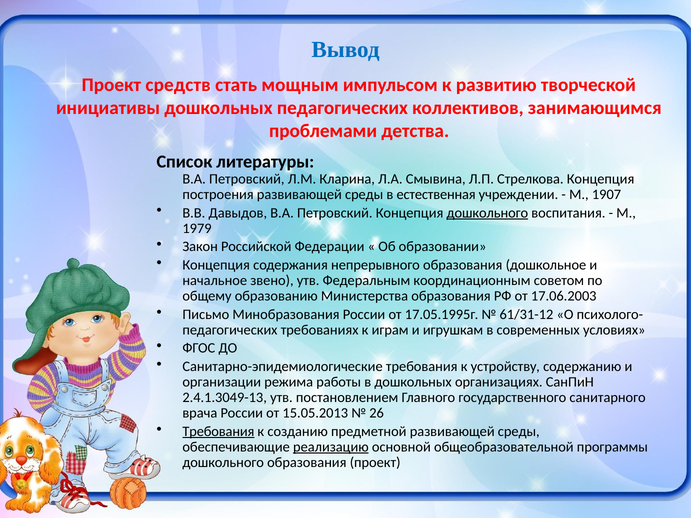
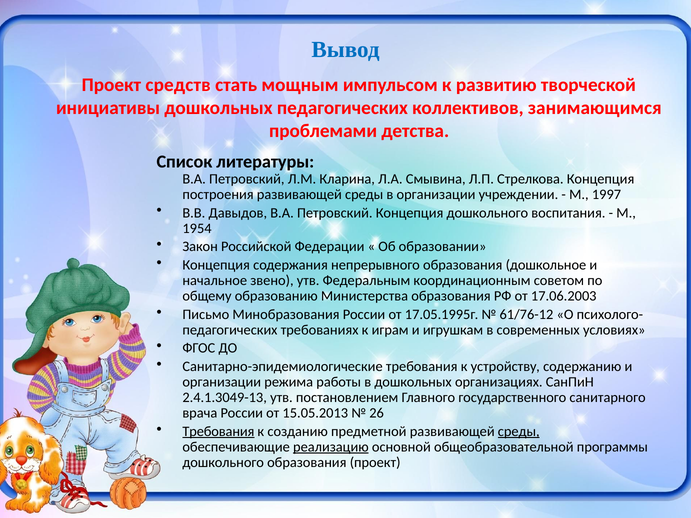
в естественная: естественная -> организации (436, 195)
1907: 1907 -> 1997 (607, 195)
дошкольного underline: present -> none (487, 213)
1979: 1979 -> 1954 (197, 228)
61/31-12: 61/31-12 -> 61/76-12 (526, 314)
среды underline: none -> present (519, 432)
